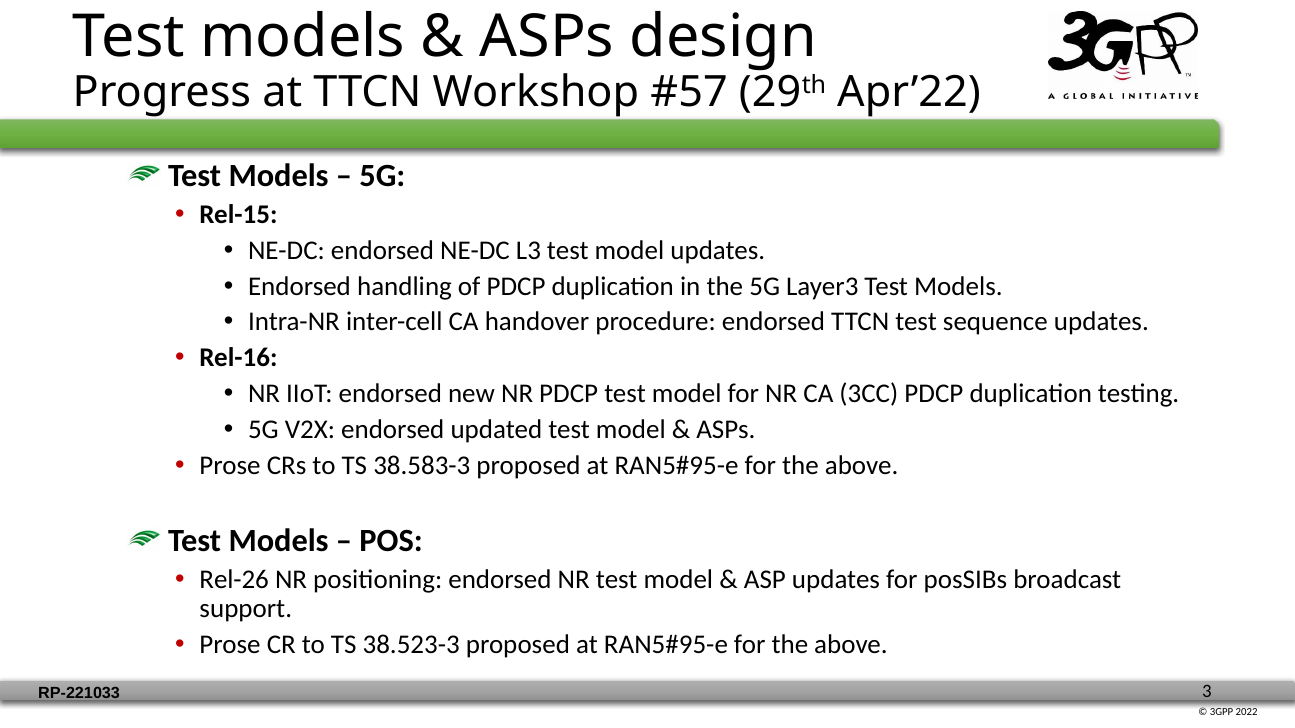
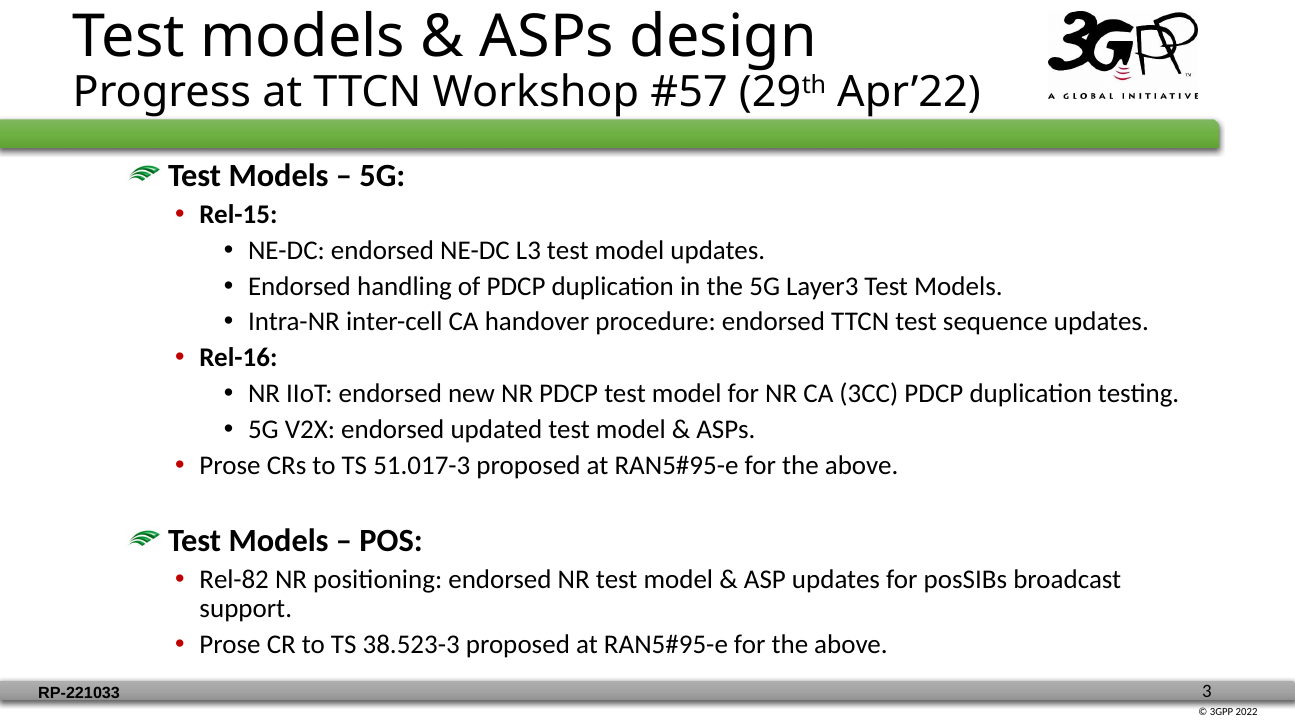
38.583-3: 38.583-3 -> 51.017-3 (422, 466)
Rel-26: Rel-26 -> Rel-82 (234, 580)
